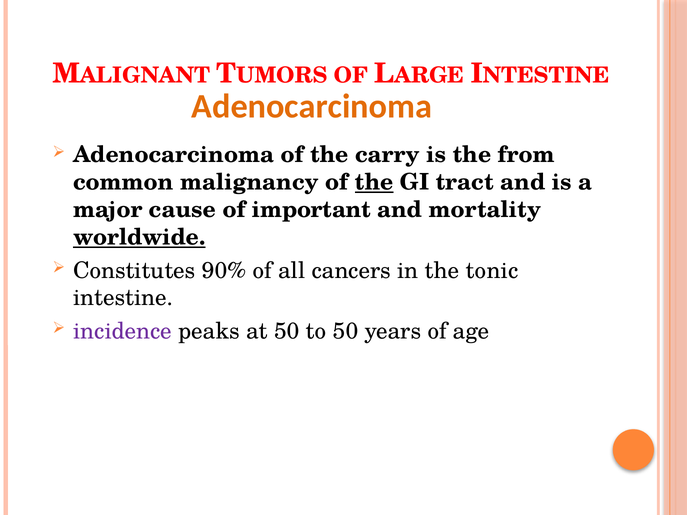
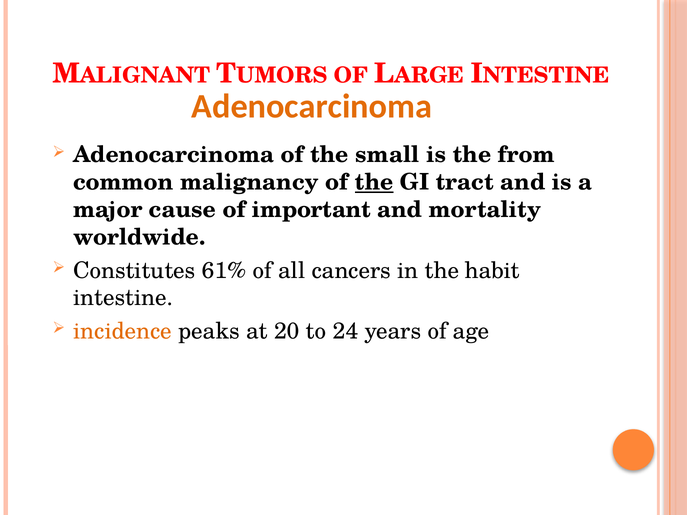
carry: carry -> small (387, 155)
worldwide underline: present -> none (139, 237)
90%: 90% -> 61% (224, 271)
tonic: tonic -> habit (492, 271)
incidence colour: purple -> orange (123, 331)
at 50: 50 -> 20 (287, 331)
to 50: 50 -> 24 (346, 331)
